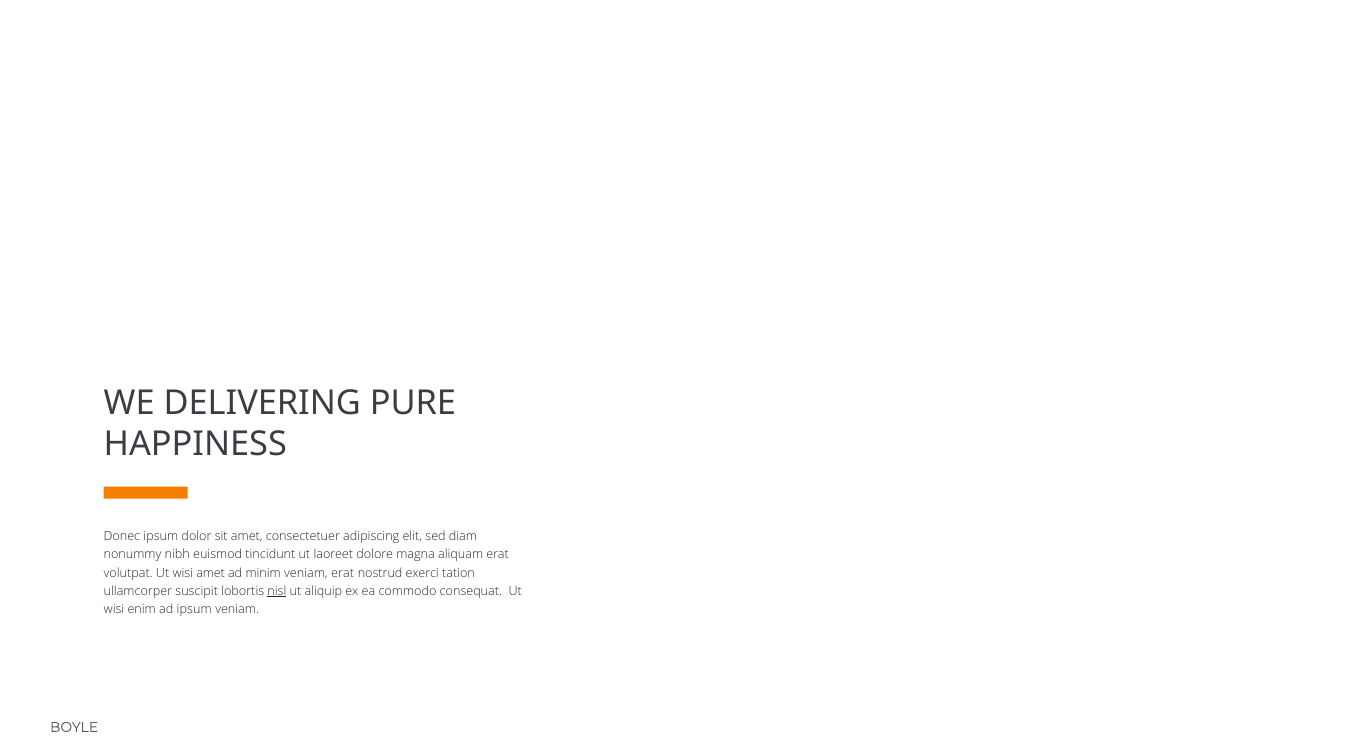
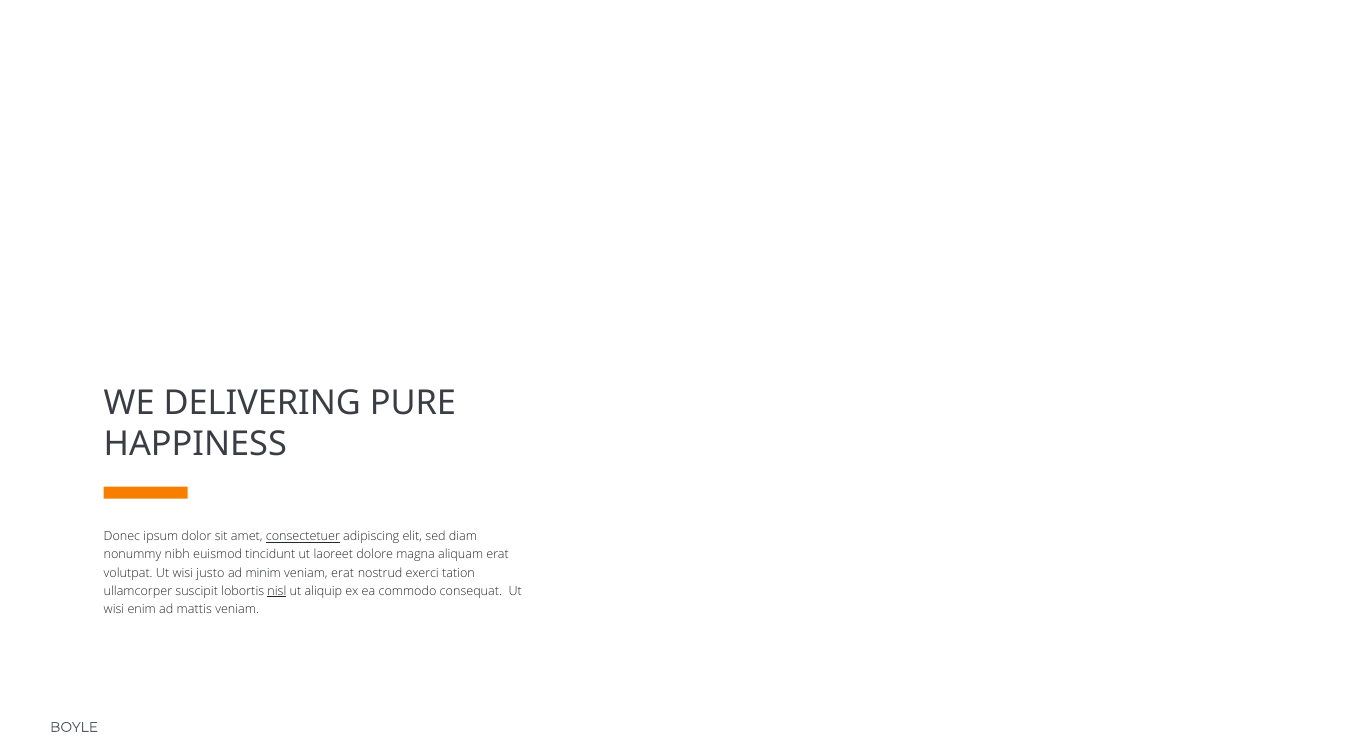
consectetuer underline: none -> present (303, 537)
wisi amet: amet -> justo (211, 573)
ad ipsum: ipsum -> mattis (194, 610)
